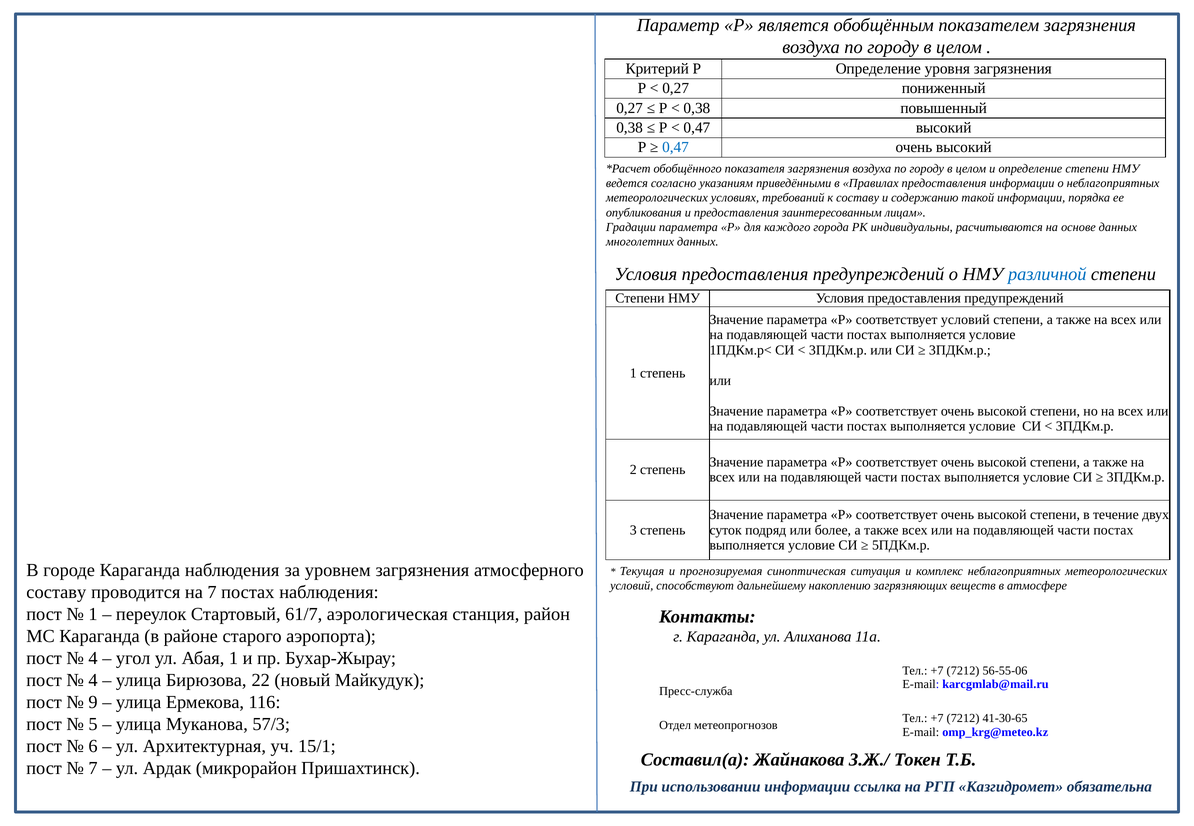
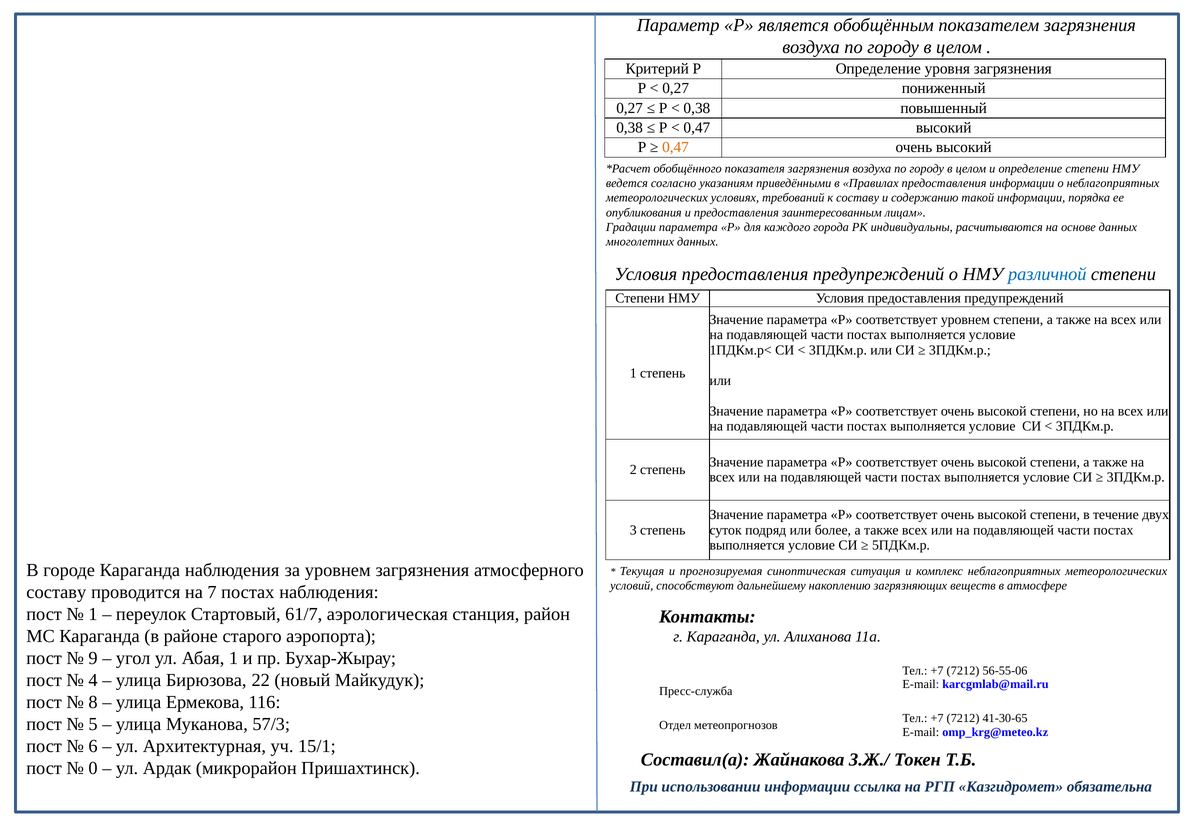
0,47 colour: blue -> orange (675, 147)
соответствует условий: условий -> уровнем (965, 320)
4: 4 -> 9 (93, 659)
9: 9 -> 8 (93, 703)
7: 7 -> 0 (93, 769)
